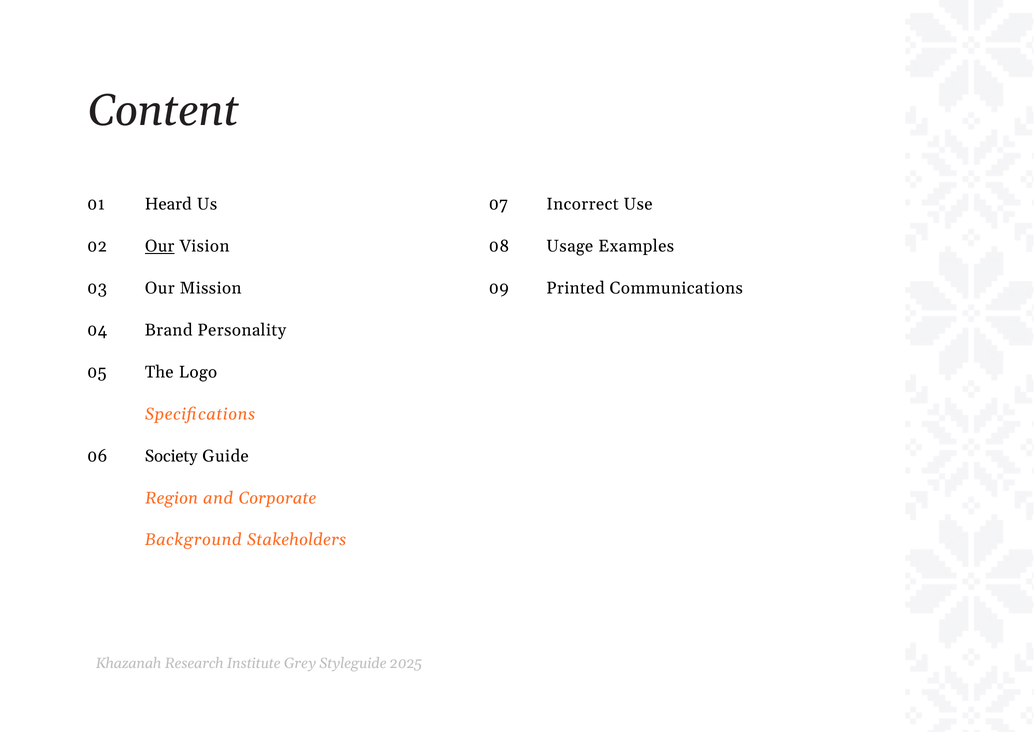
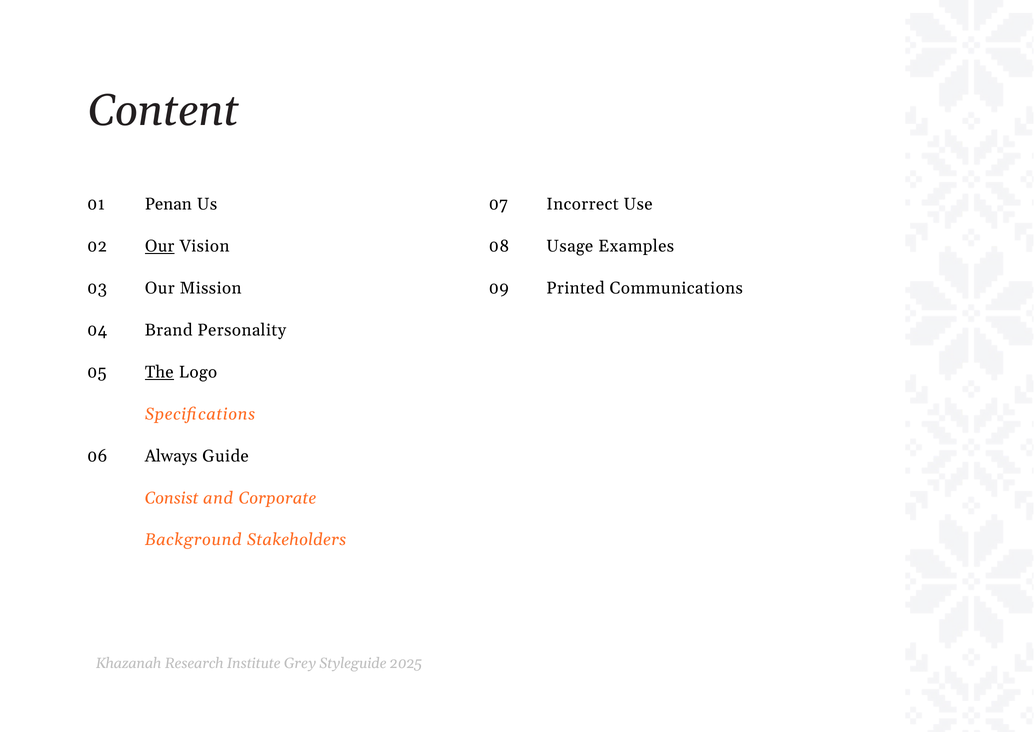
Heard: Heard -> Penan (168, 204)
The underline: none -> present (159, 372)
Society: Society -> Always (171, 456)
Region: Region -> Consist (172, 498)
